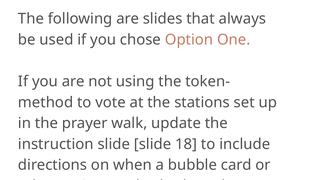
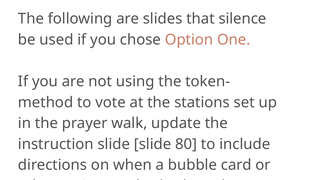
always: always -> silence (242, 19)
18: 18 -> 80 (186, 144)
